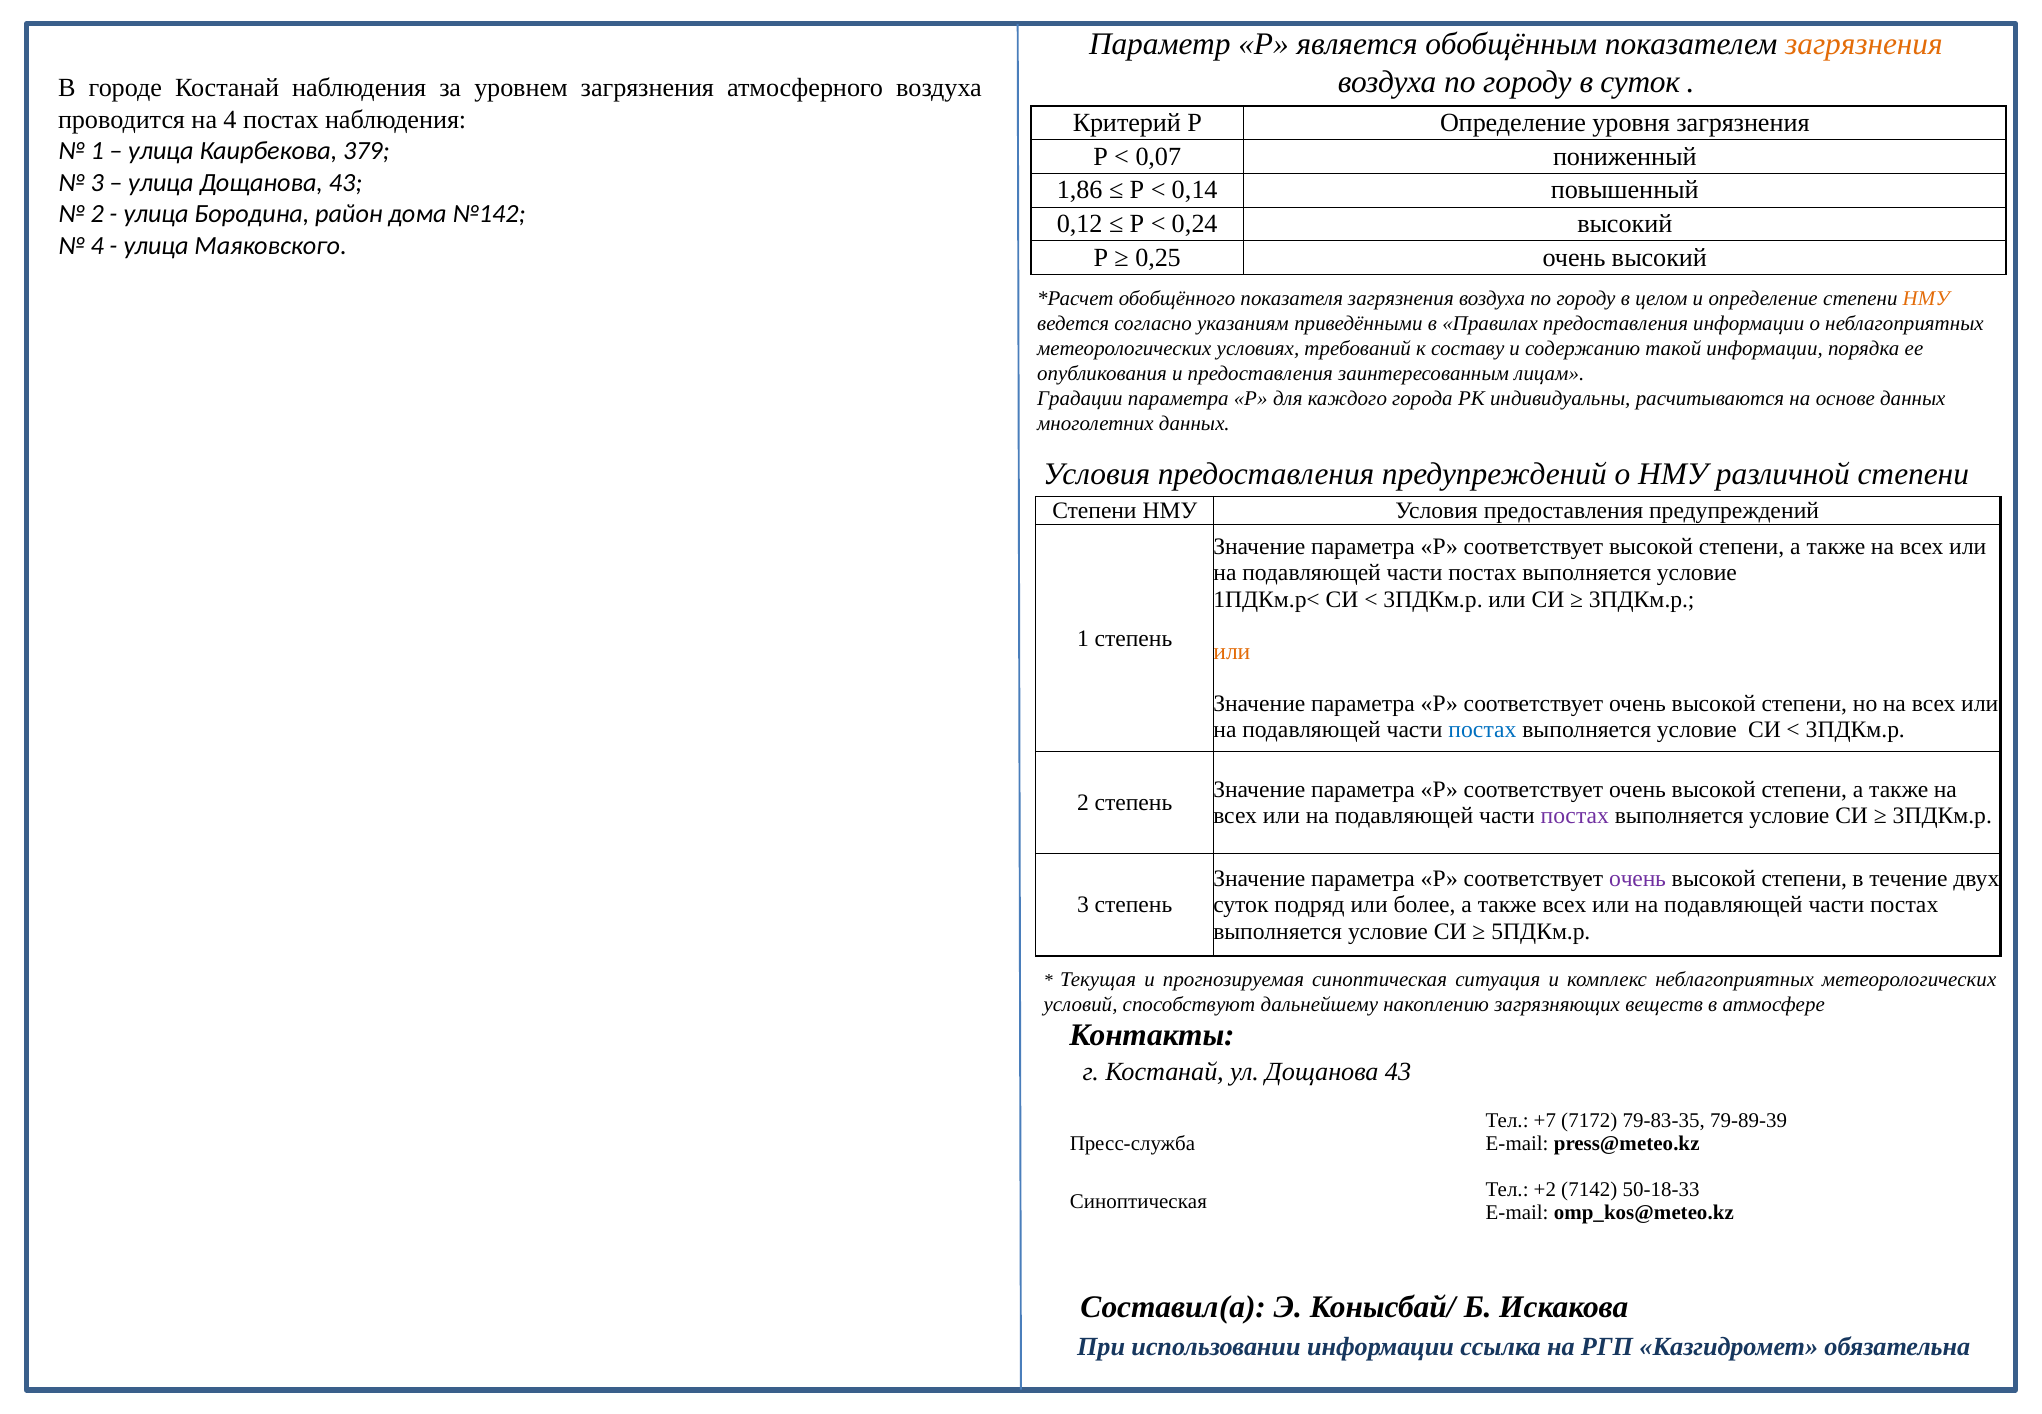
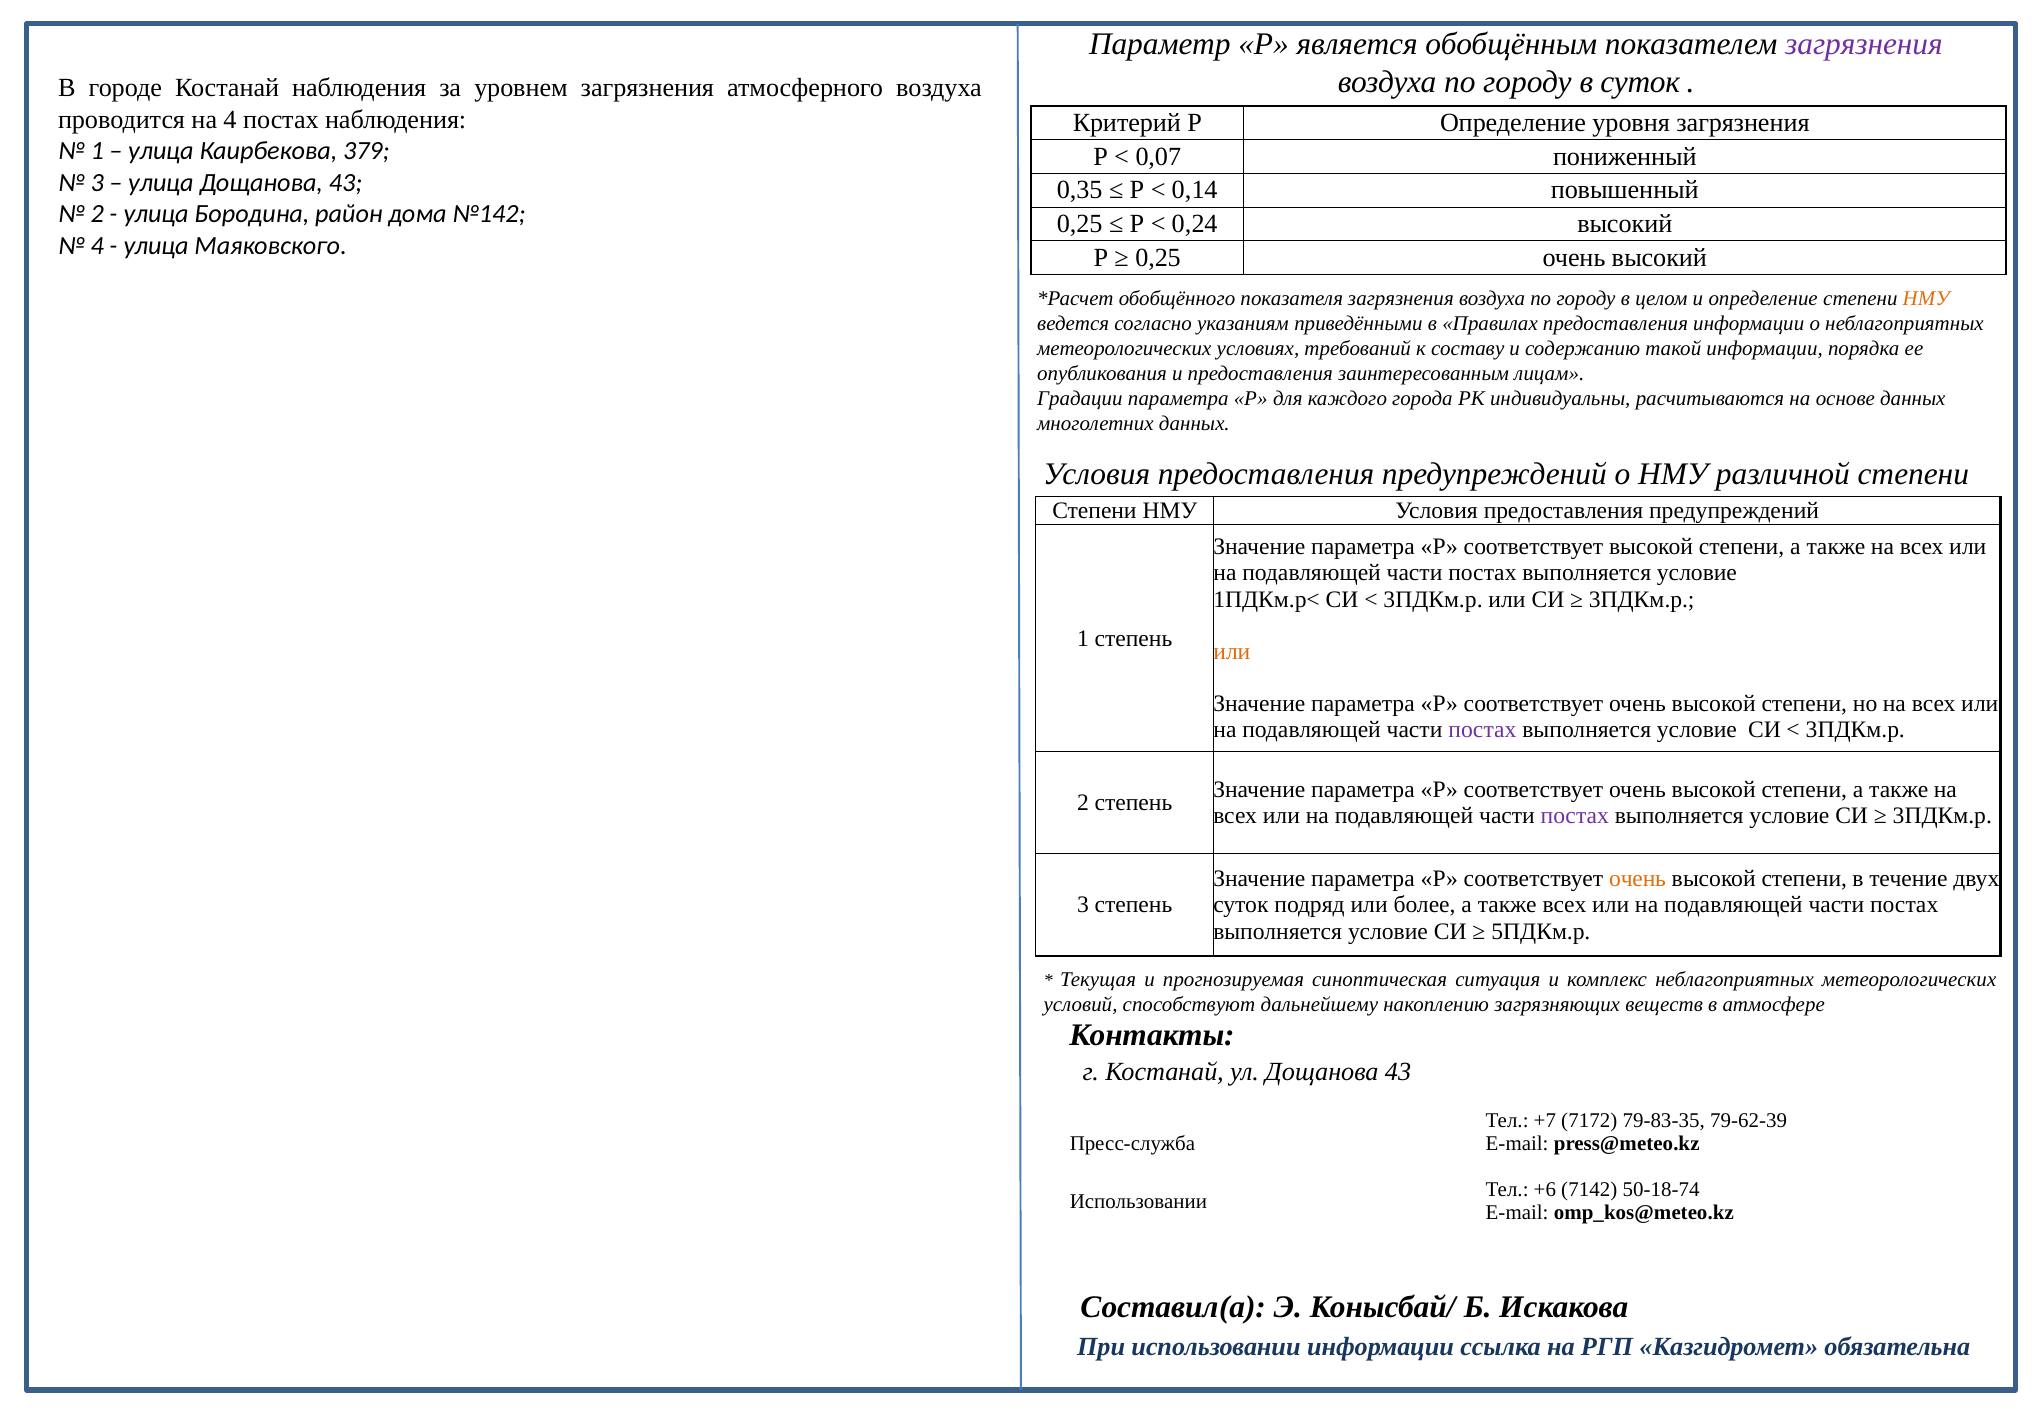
загрязнения colour: orange -> purple (1864, 44)
1,86: 1,86 -> 0,35 (1080, 190)
0,12: 0,12 -> 0,25 (1080, 224)
постах colour: blue -> purple (1482, 730)
очень colour: purple -> orange (1638, 879)
79-89-39: 79-89-39 -> 79-62-39 (1749, 1120)
+2: +2 -> +6 (1545, 1189)
50-18-33: 50-18-33 -> 50-18-74 (1661, 1189)
Синоптическая: Синоптическая -> Использовании (1138, 1201)
